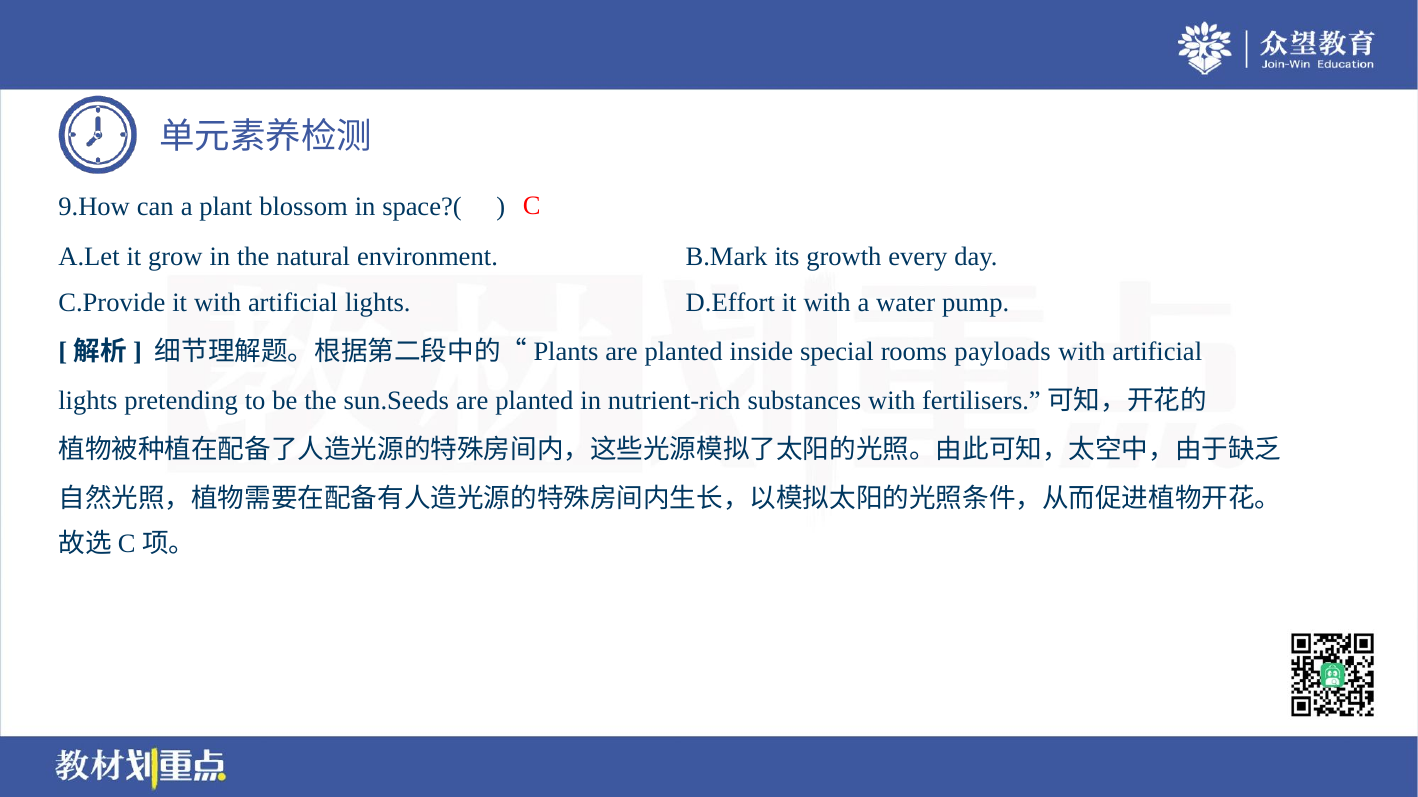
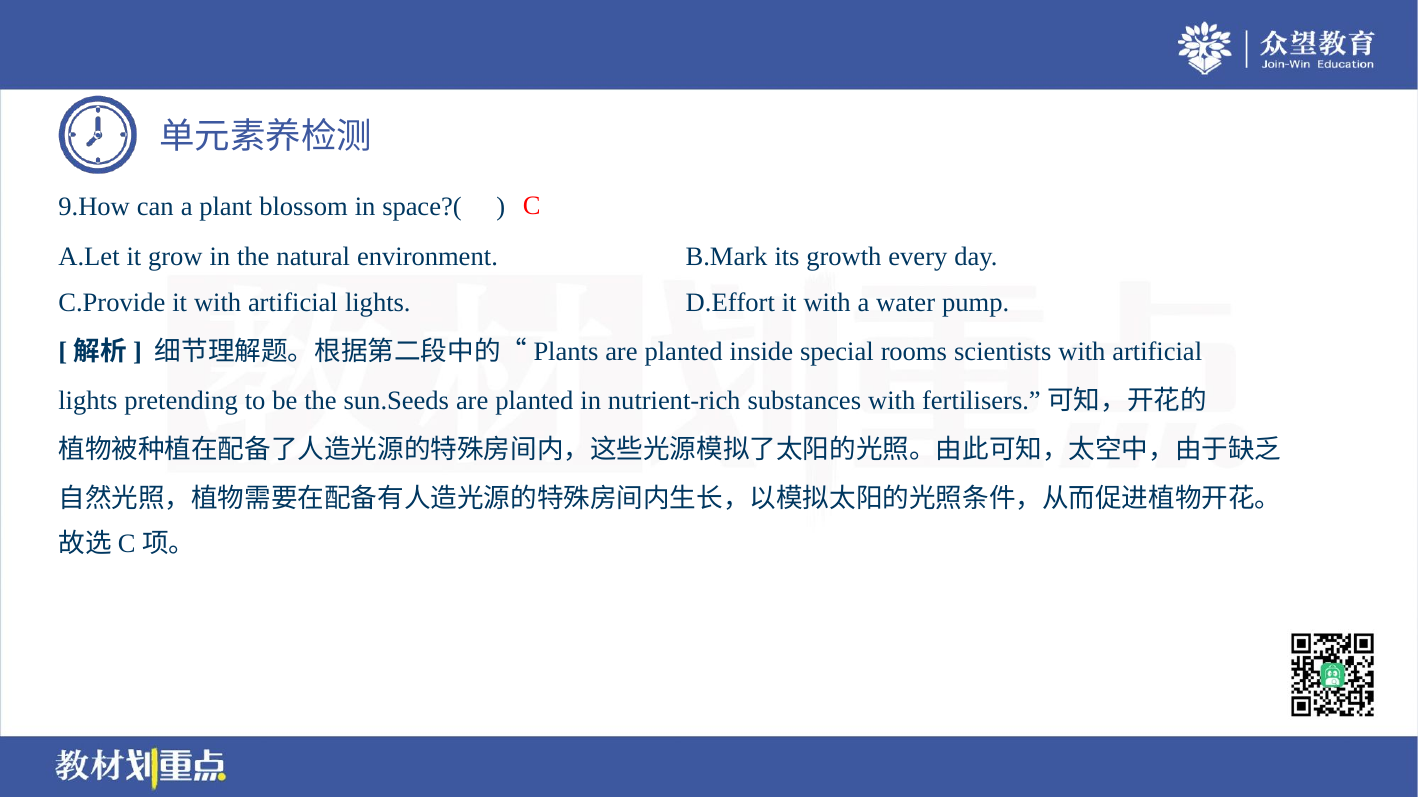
payloads: payloads -> scientists (1003, 352)
